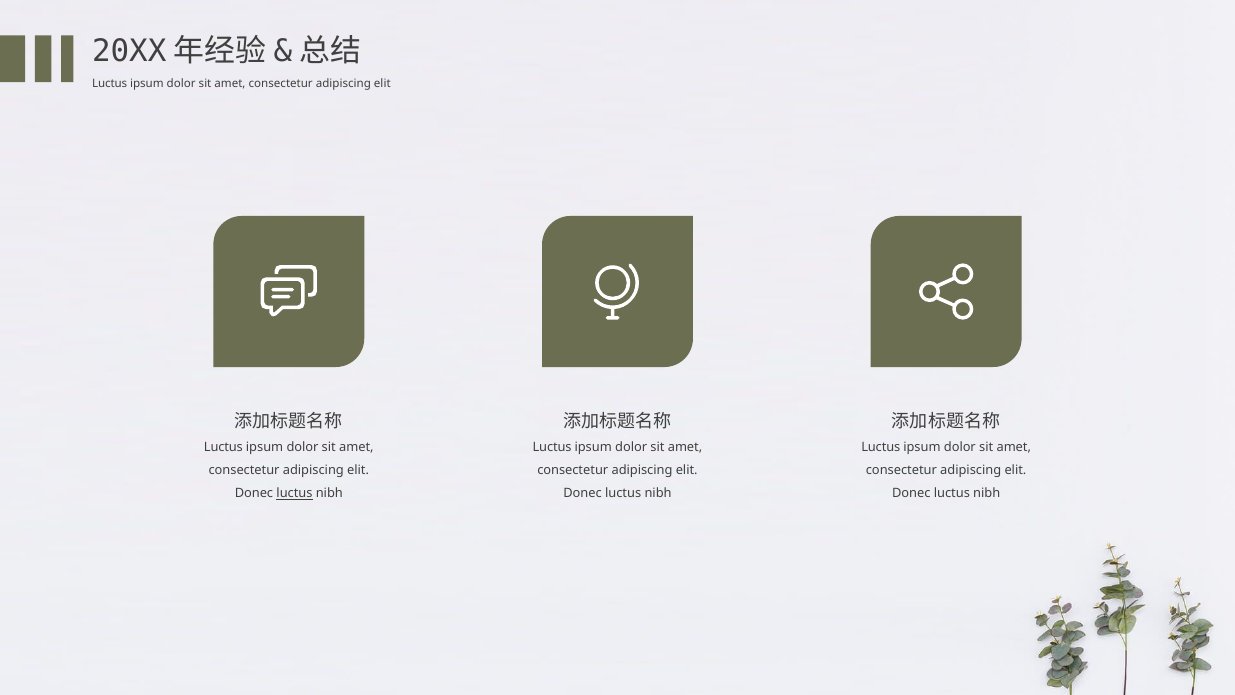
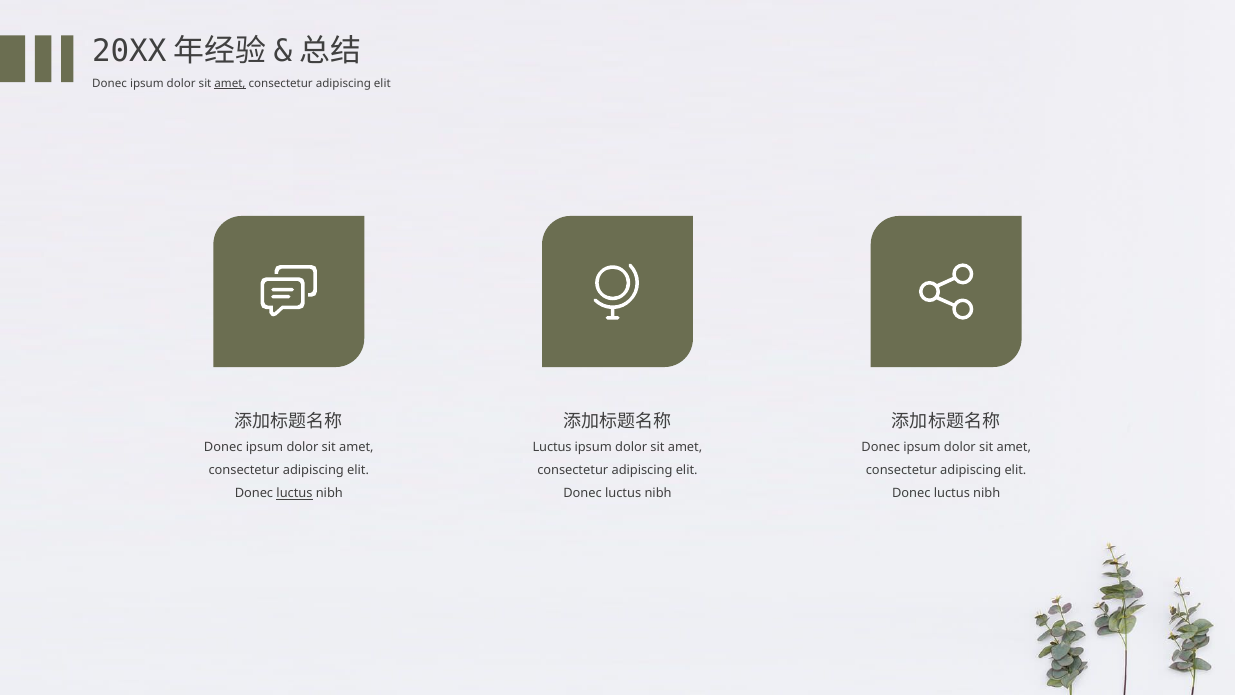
Luctus: Luctus -> Donec (110, 83)
amet underline: none -> present (230, 83)
Luctus: Luctus -> Donec (223, 447)
Luctus: Luctus -> Donec (881, 447)
